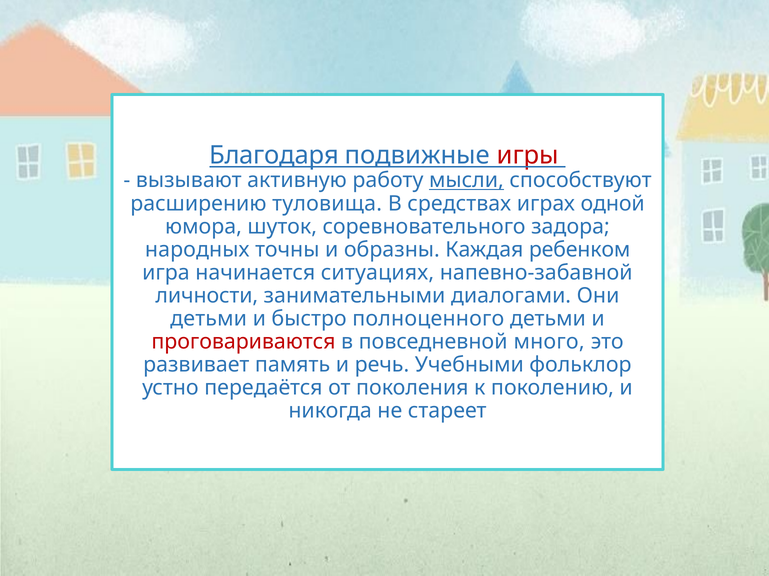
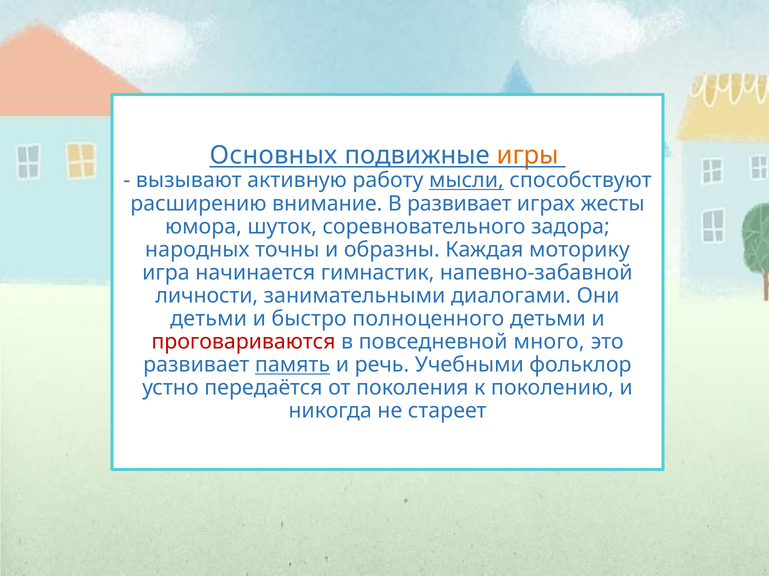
Благодаря: Благодаря -> Основных (274, 155)
игры colour: red -> orange (528, 155)
туловища: туловища -> внимание (327, 204)
В средствах: средствах -> развивает (459, 204)
одной: одной -> жесты (613, 204)
ребенком: ребенком -> моторику (579, 250)
ситуациях: ситуациях -> гимнастик (378, 273)
память underline: none -> present (293, 365)
